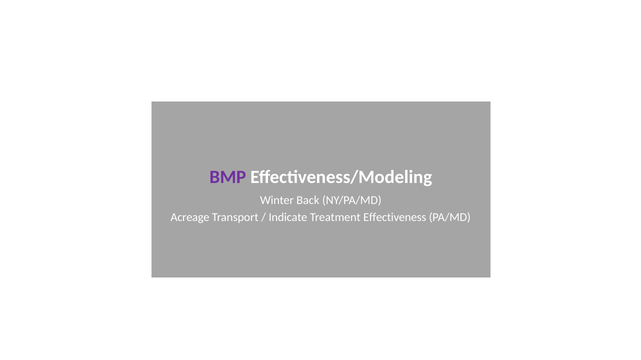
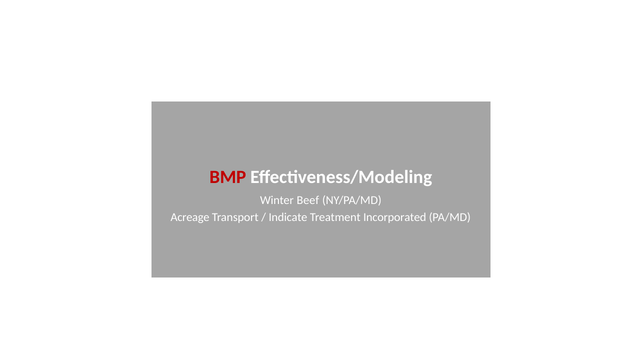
BMP colour: purple -> red (228, 177)
Back: Back -> Beef (308, 200)
Effectiveness: Effectiveness -> Incorporated (395, 218)
